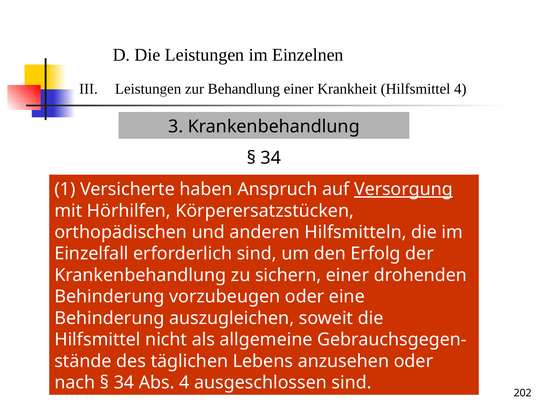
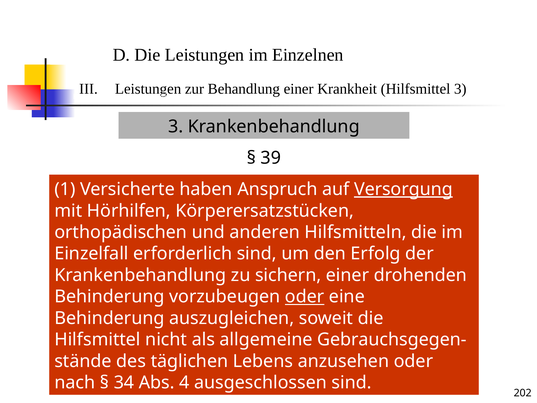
Hilfsmittel 4: 4 -> 3 (460, 89)
34: 34 -> 39 (271, 158)
oder underline: none -> present (305, 297)
